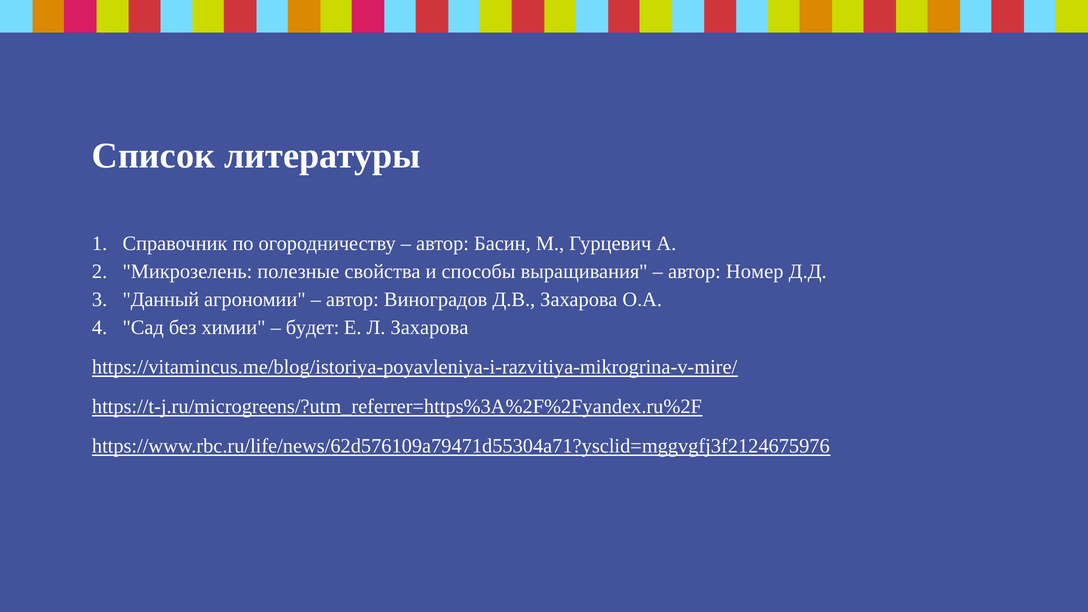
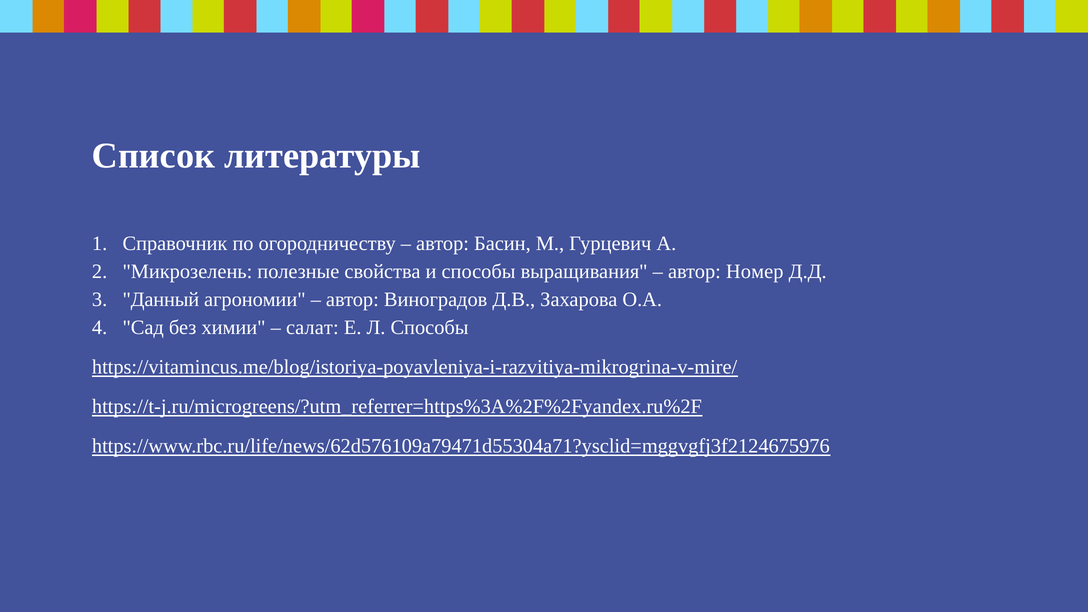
будет: будет -> салат (312, 328)
Л Захарова: Захарова -> Способы (430, 328)
